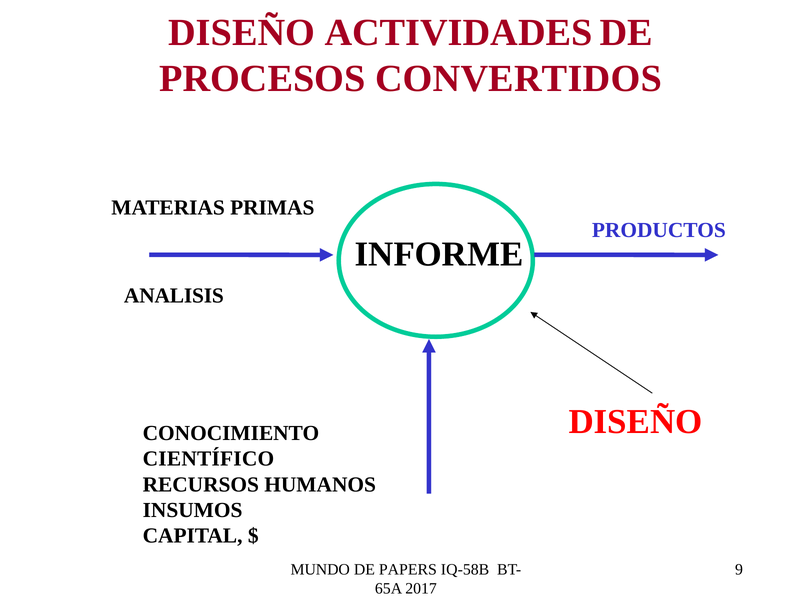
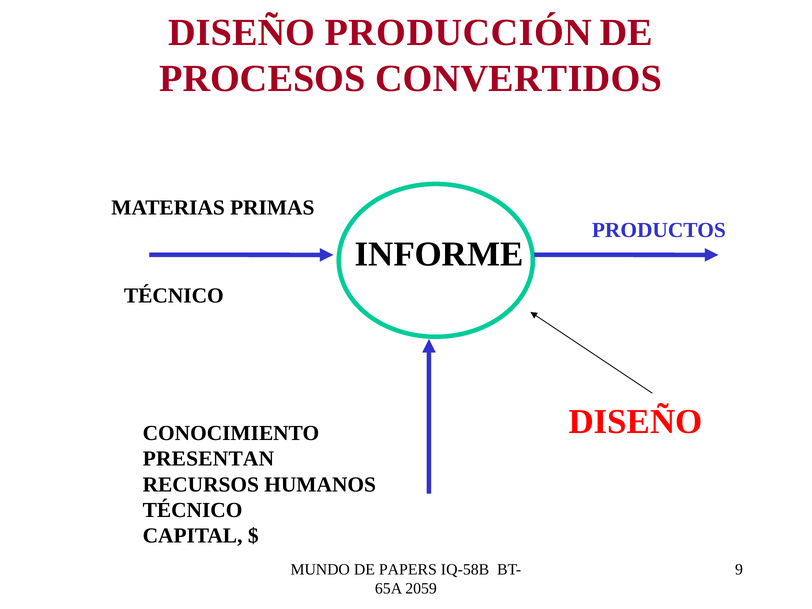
ACTIVIDADES: ACTIVIDADES -> PRODUCCIÓN (458, 32)
ANALISIS: ANALISIS -> TÉCNICO (174, 296)
CIENTÍFICO: CIENTÍFICO -> PRESENTAN (208, 459)
INSUMOS: INSUMOS -> TÉCNICO (193, 510)
2017: 2017 -> 2059 (421, 588)
